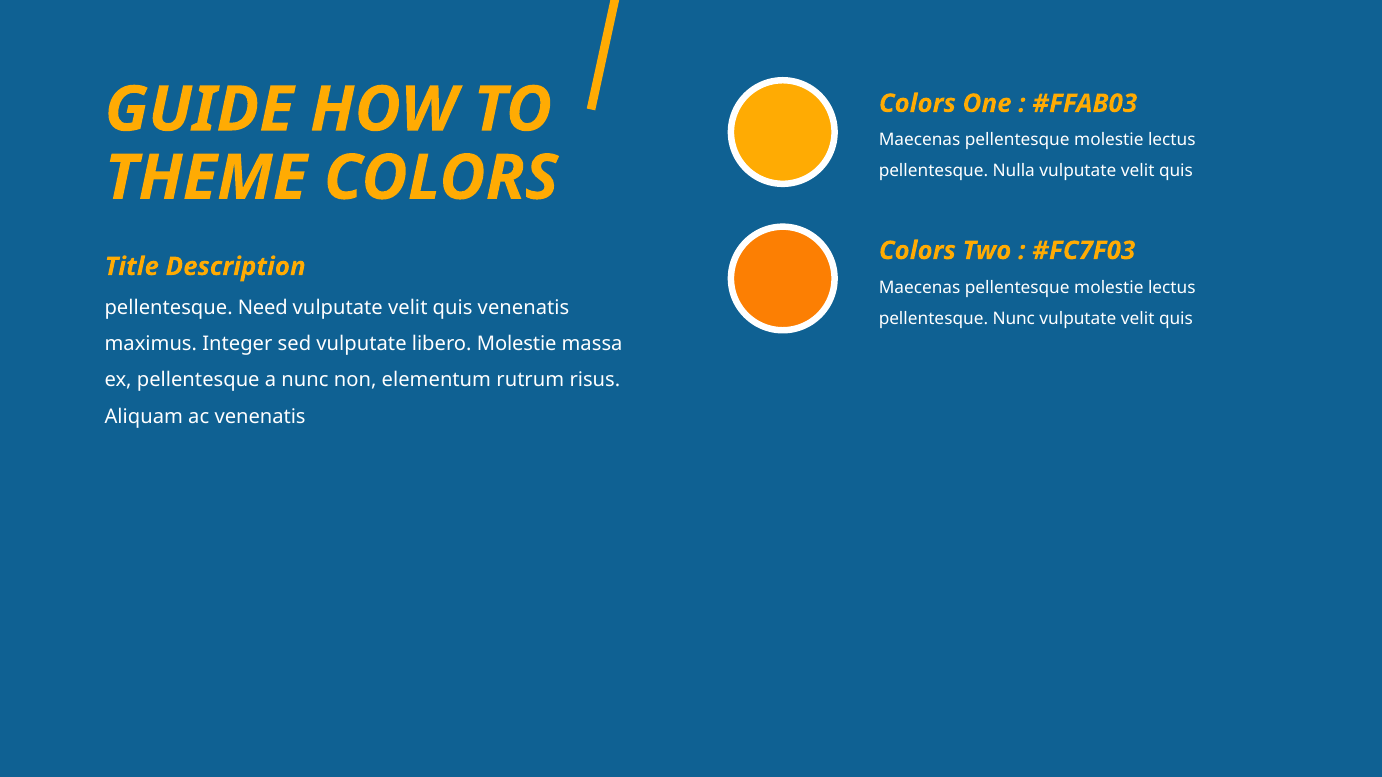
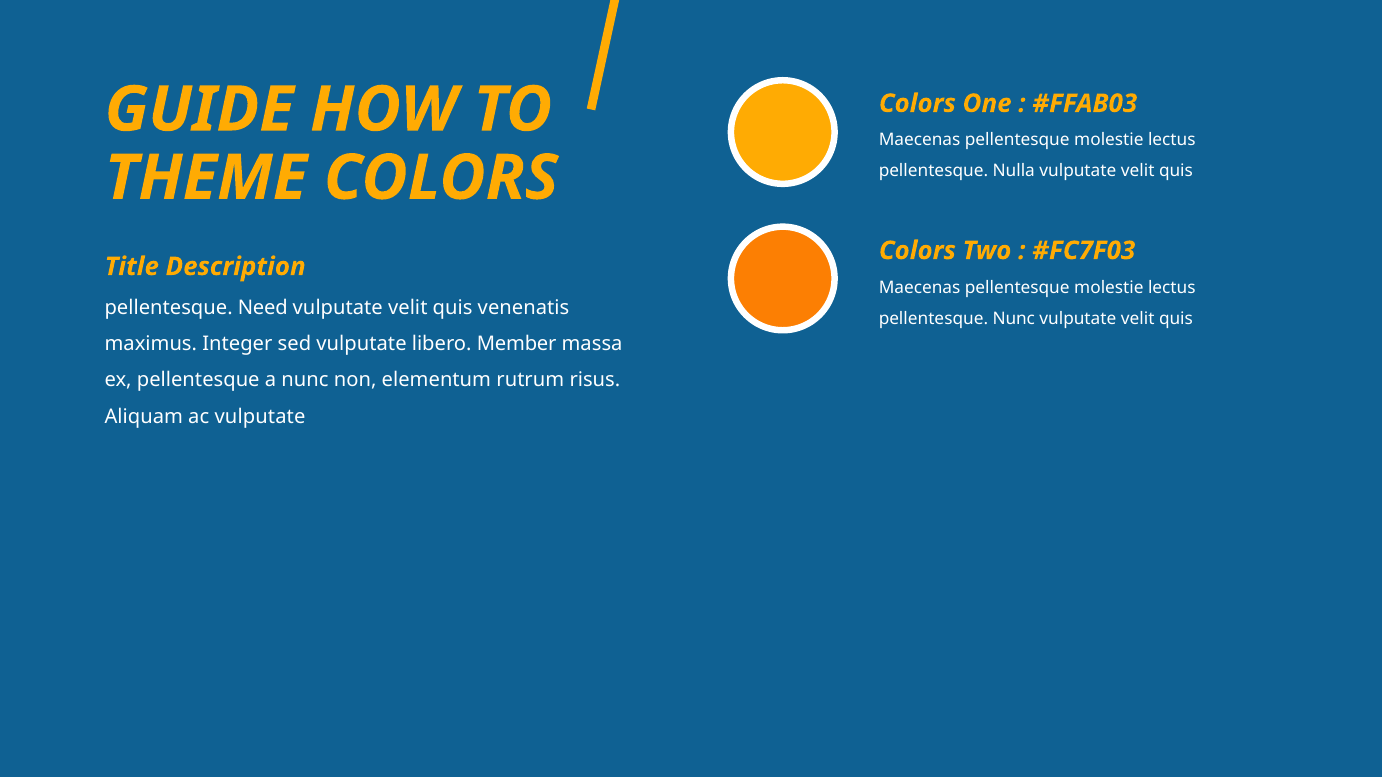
libero Molestie: Molestie -> Member (517, 344)
ac venenatis: venenatis -> vulputate (260, 417)
